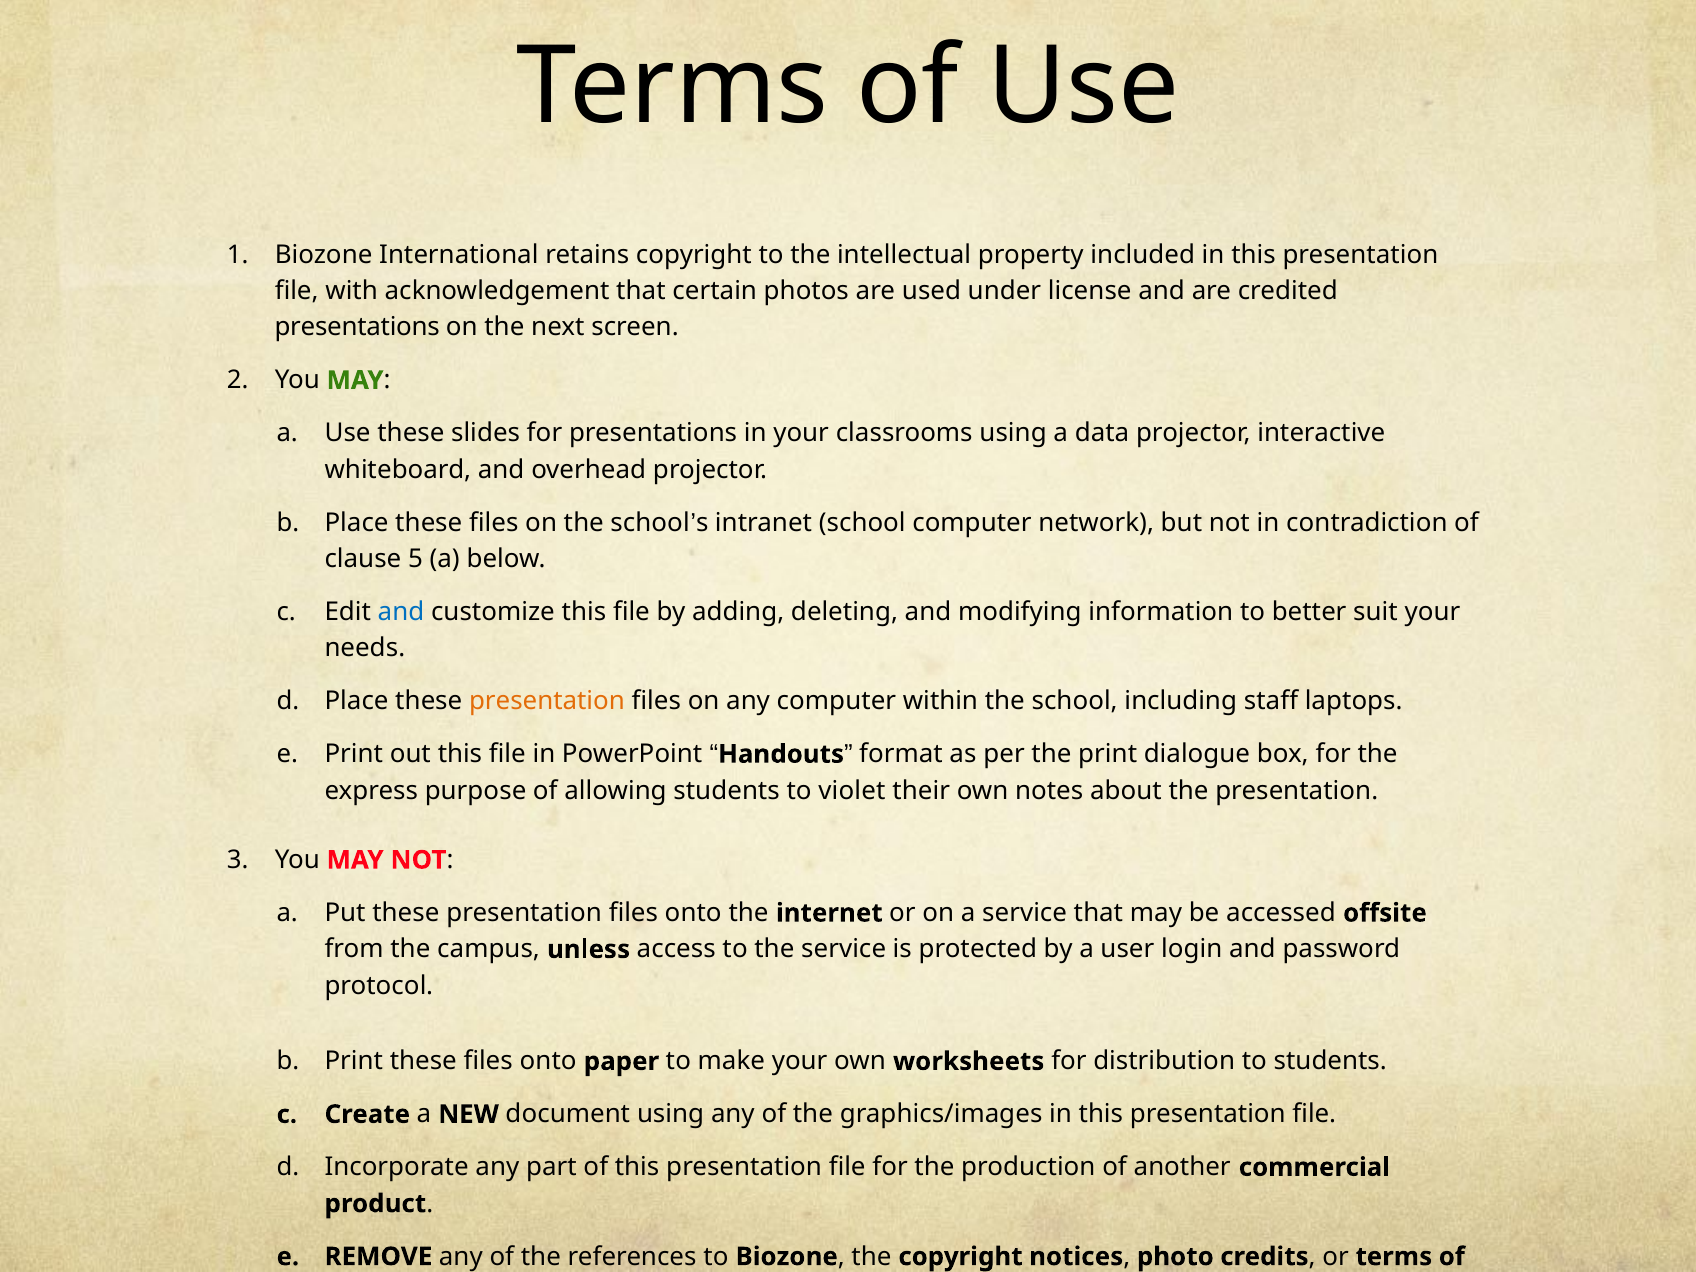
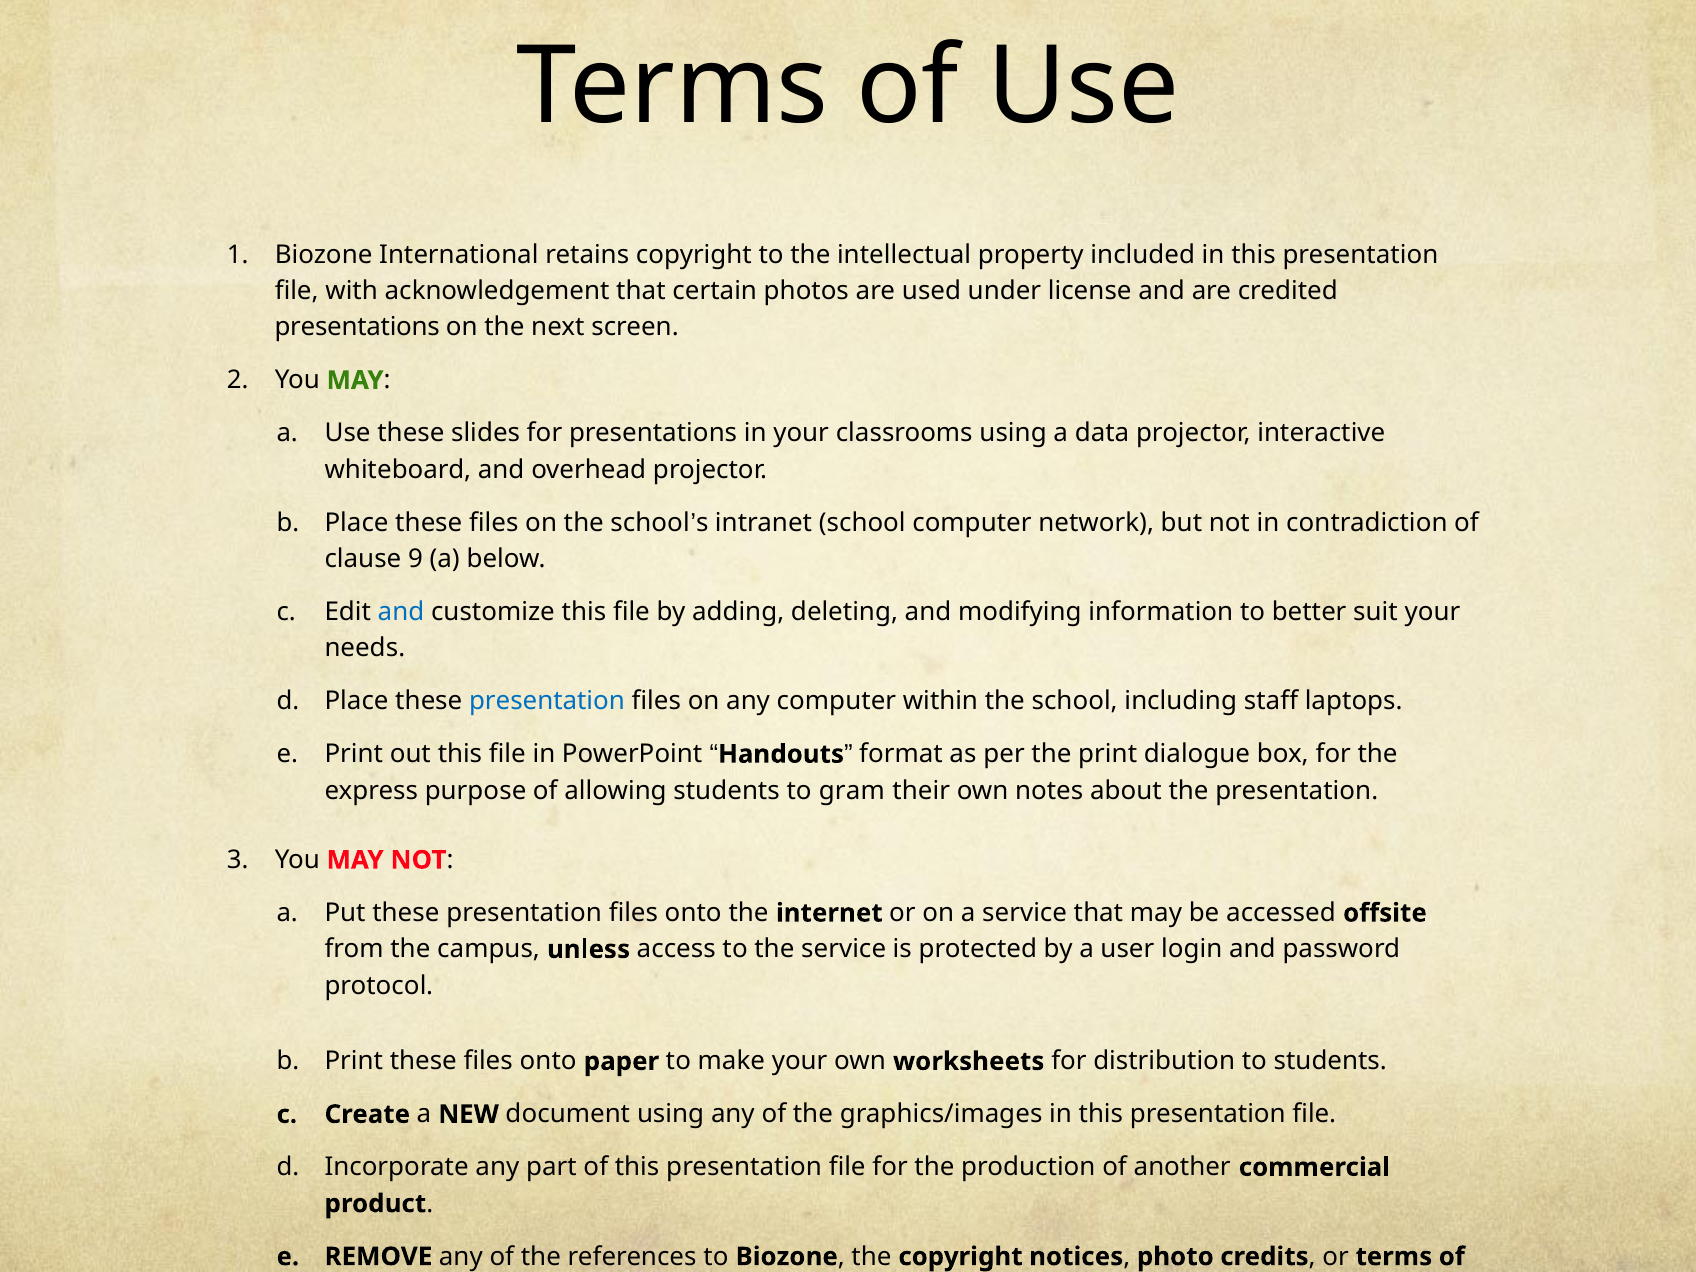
5: 5 -> 9 (416, 559)
presentation colour: orange -> blue (547, 701)
violet: violet -> gram (852, 791)
